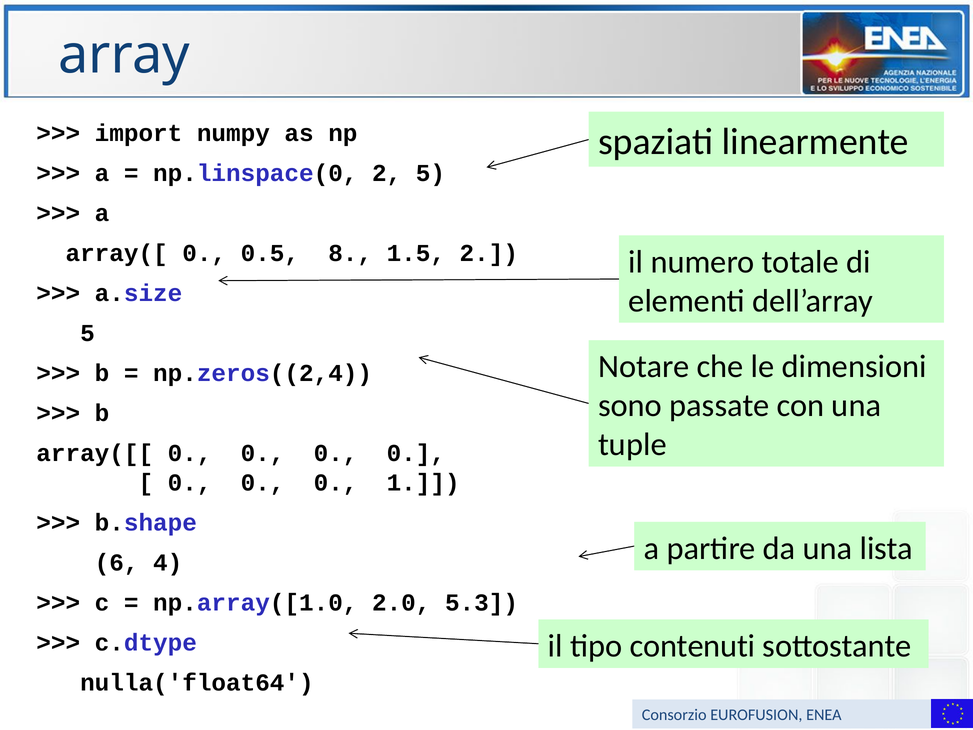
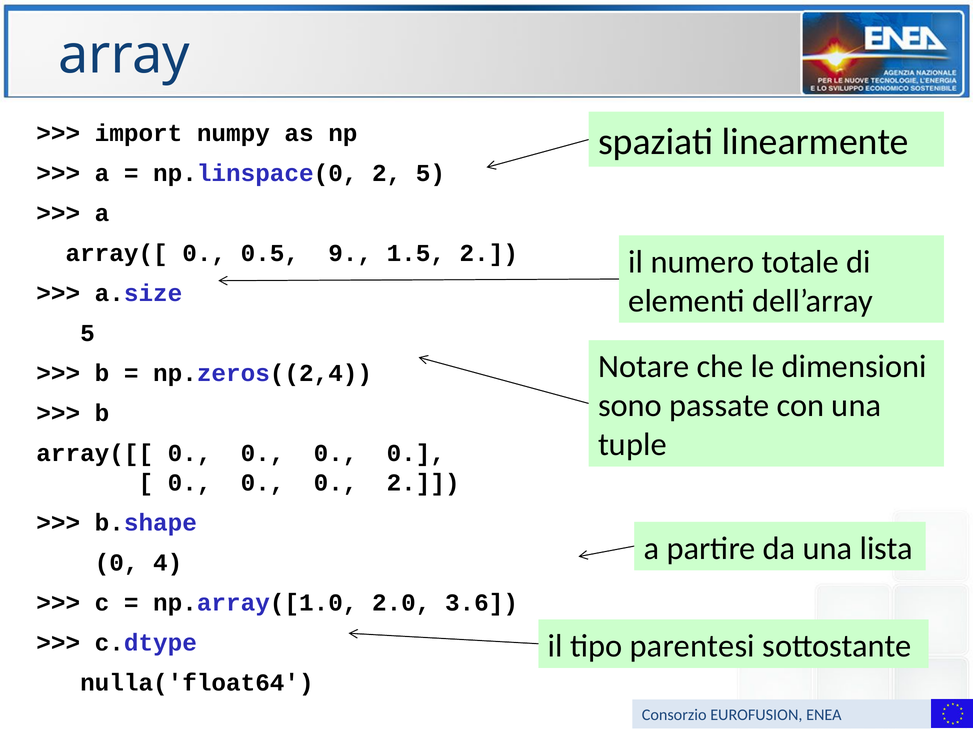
8: 8 -> 9 (350, 253)
0 1: 1 -> 2 (423, 482)
6: 6 -> 0 (117, 562)
5.3: 5.3 -> 3.6 (482, 602)
contenuti: contenuti -> parentesi (692, 646)
